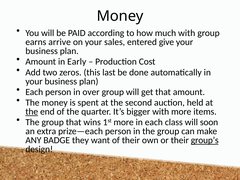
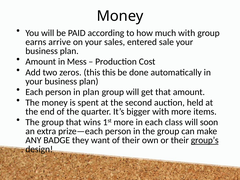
give: give -> sale (166, 42)
Early: Early -> Mess (77, 62)
this last: last -> this (109, 72)
in over: over -> plan (91, 92)
the underline: present -> none (32, 112)
